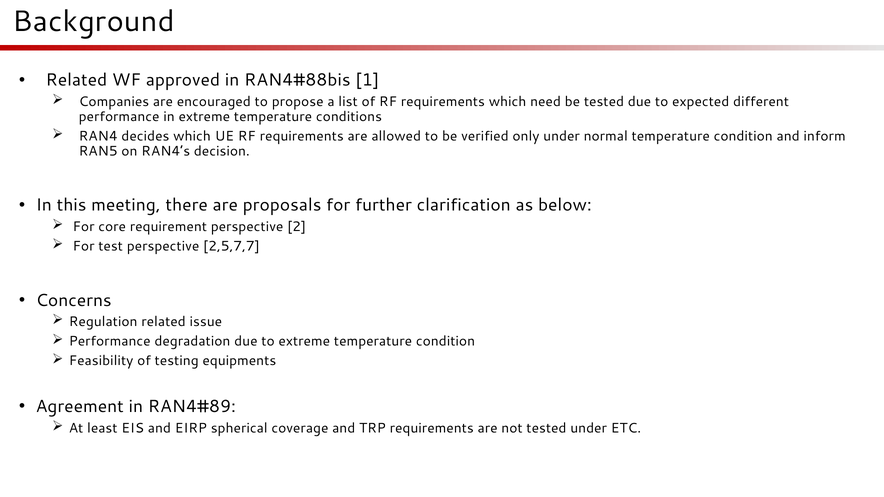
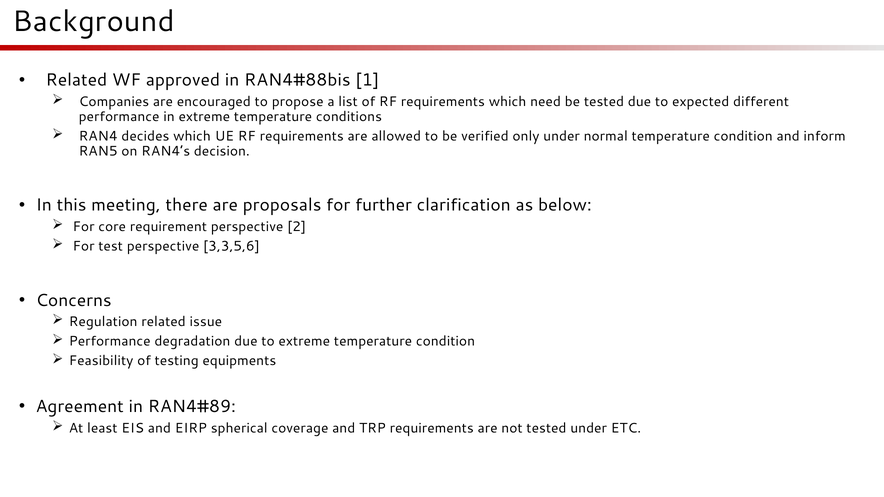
2,5,7,7: 2,5,7,7 -> 3,3,5,6 (231, 246)
